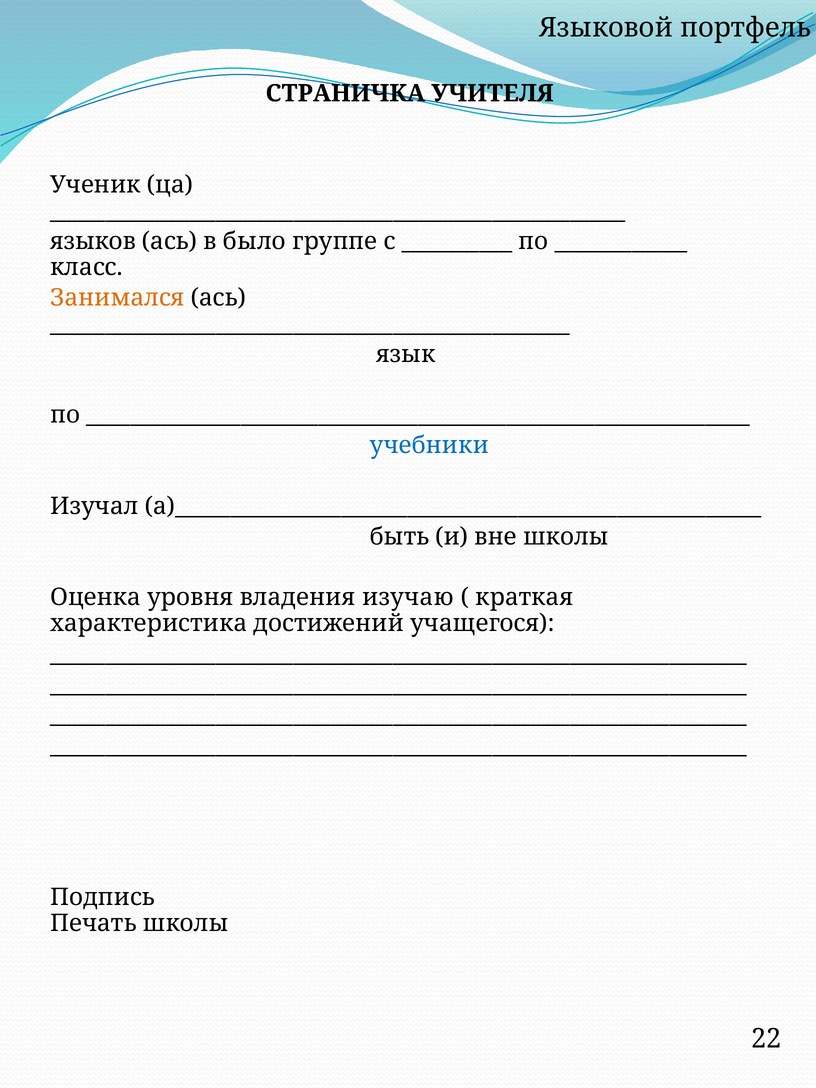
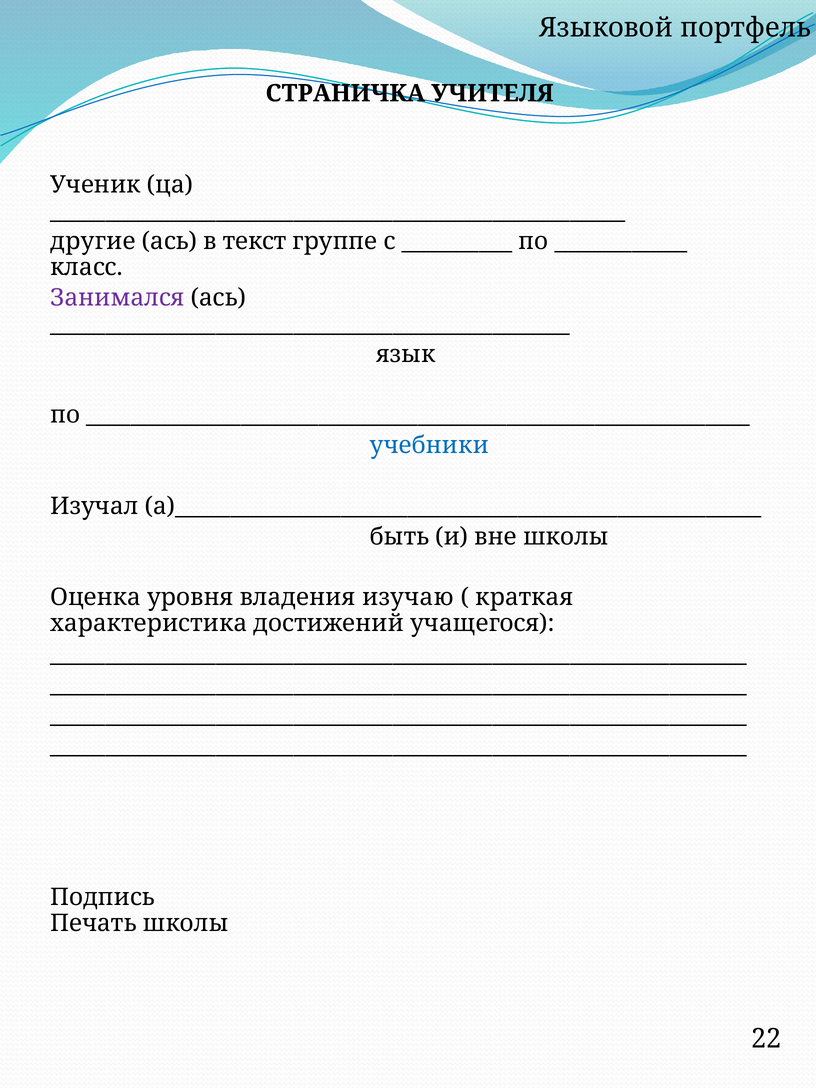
языков: языков -> другие (93, 241)
было: было -> текст (255, 241)
Занимался colour: orange -> purple (117, 298)
